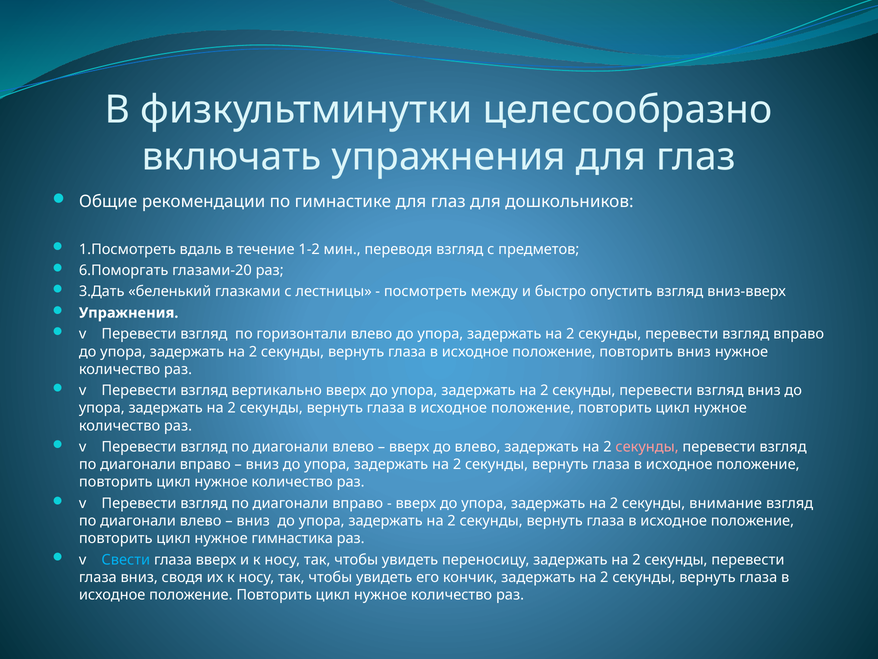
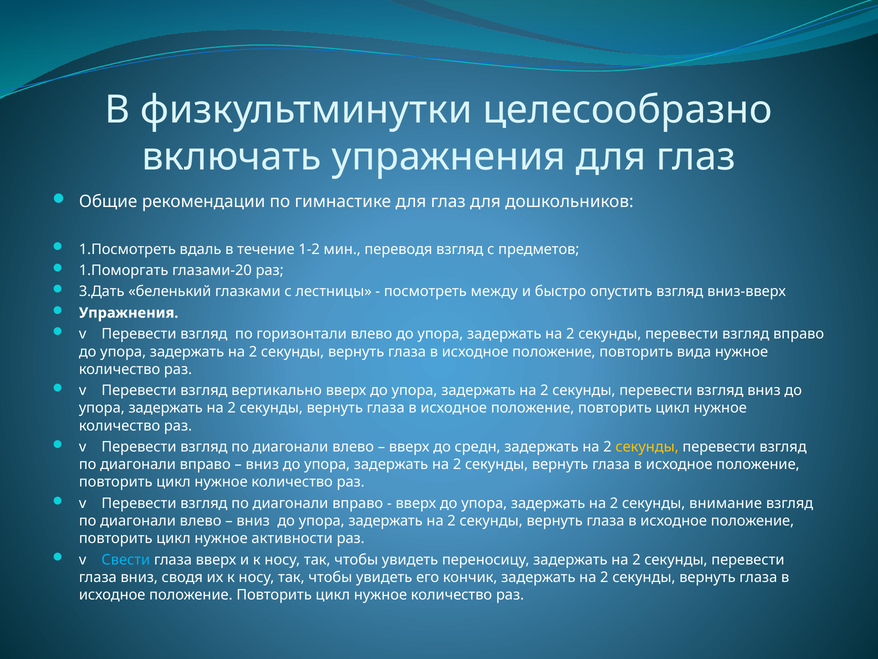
6.Поморгать: 6.Поморгать -> 1.Поморгать (124, 270)
повторить вниз: вниз -> вида (694, 351)
до влево: влево -> средн (478, 447)
секунды colour: pink -> yellow (647, 447)
гимнастика: гимнастика -> активности (292, 538)
